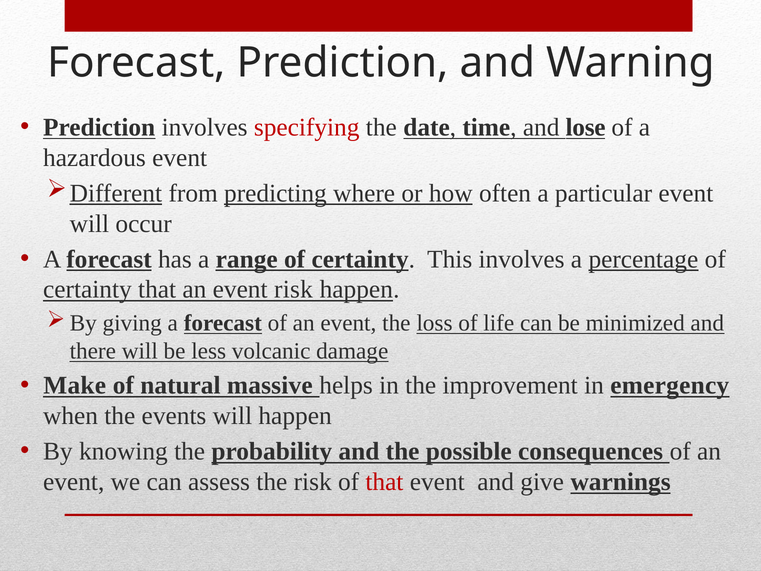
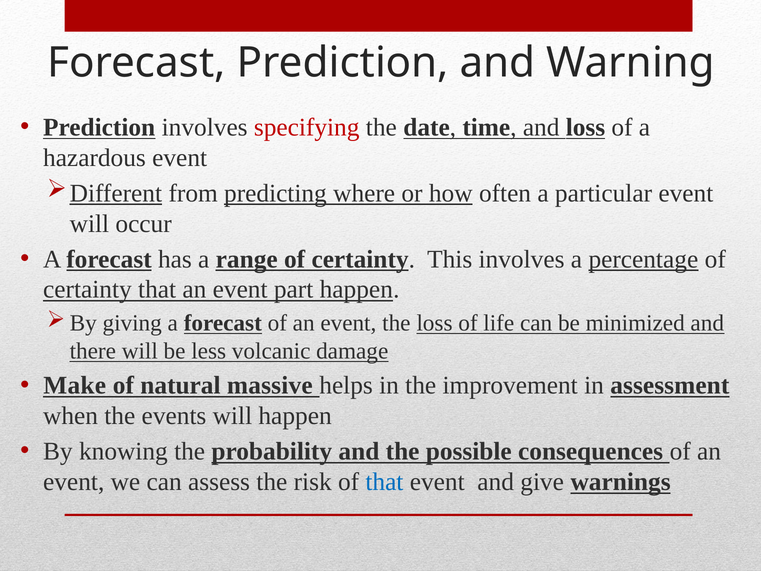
and lose: lose -> loss (585, 127)
event risk: risk -> part (294, 289)
emergency: emergency -> assessment (670, 385)
that colour: red -> blue (384, 482)
